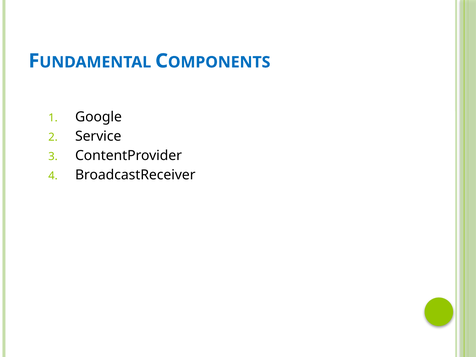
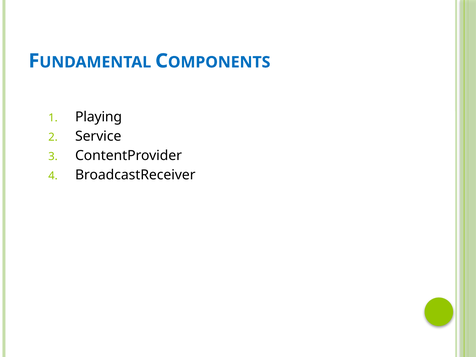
Google: Google -> Playing (99, 117)
